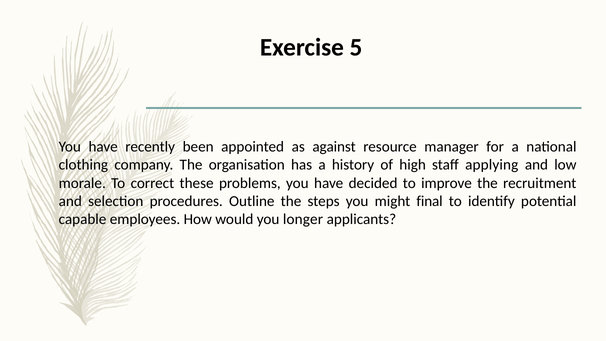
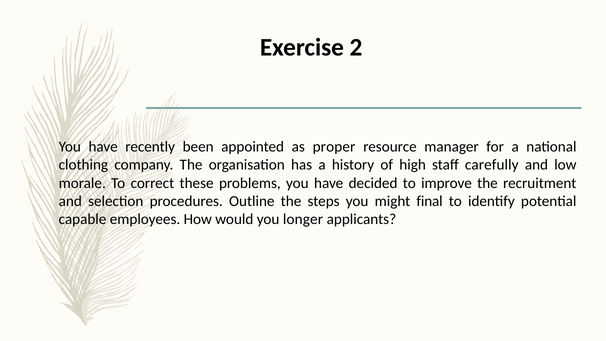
5: 5 -> 2 (356, 48)
against: against -> proper (334, 147)
applying: applying -> carefully (492, 165)
